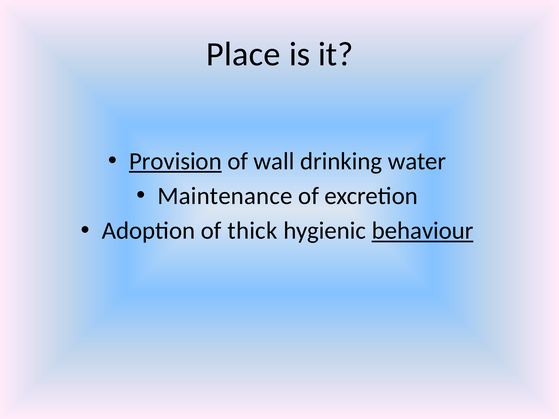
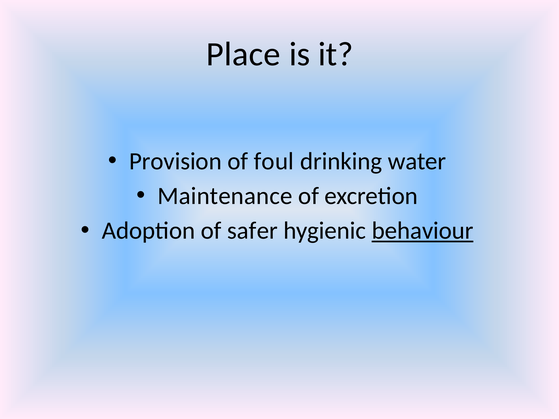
Provision underline: present -> none (175, 161)
wall: wall -> foul (274, 161)
thick: thick -> safer (252, 231)
